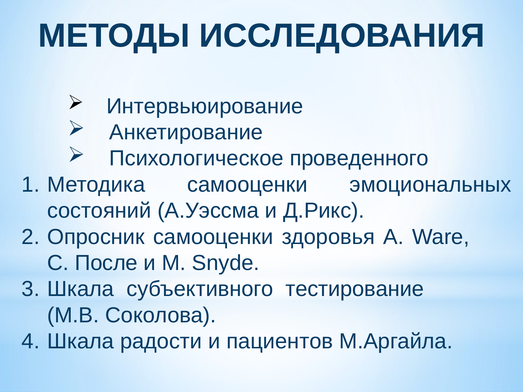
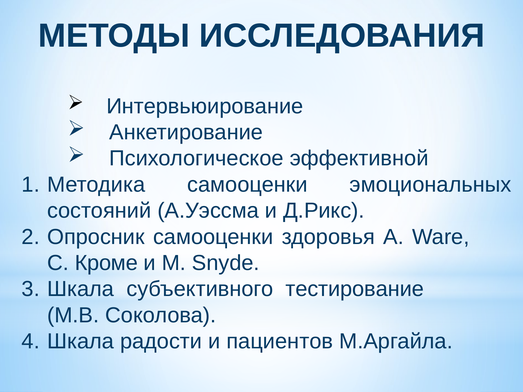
проведенного: проведенного -> эффективной (359, 159)
После: После -> Кроме (106, 263)
